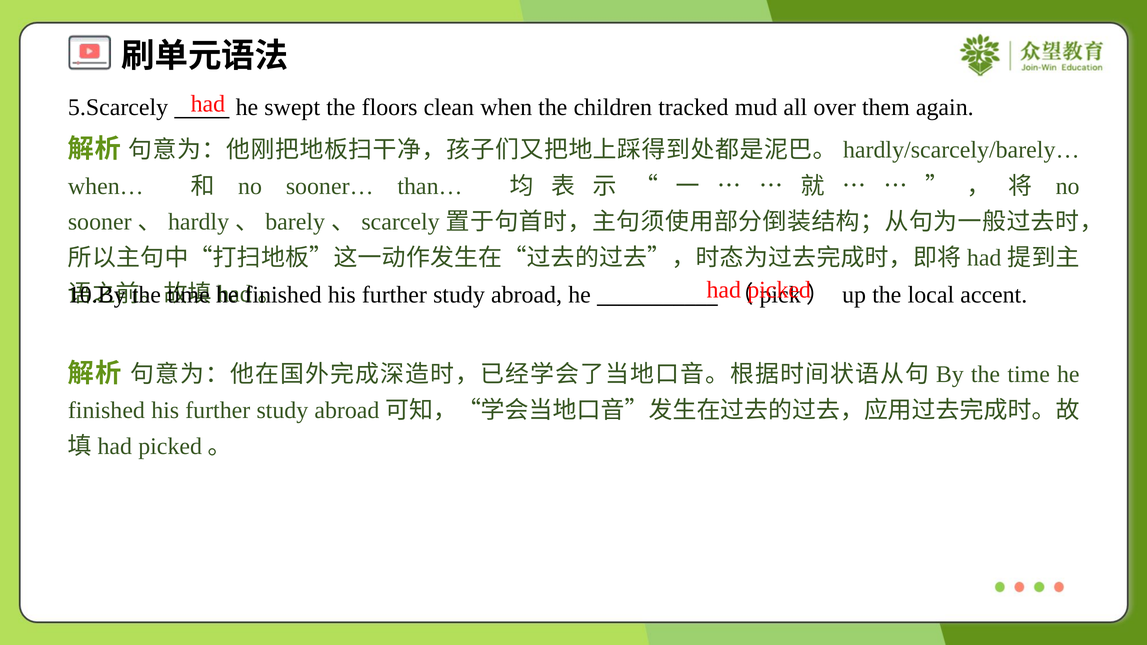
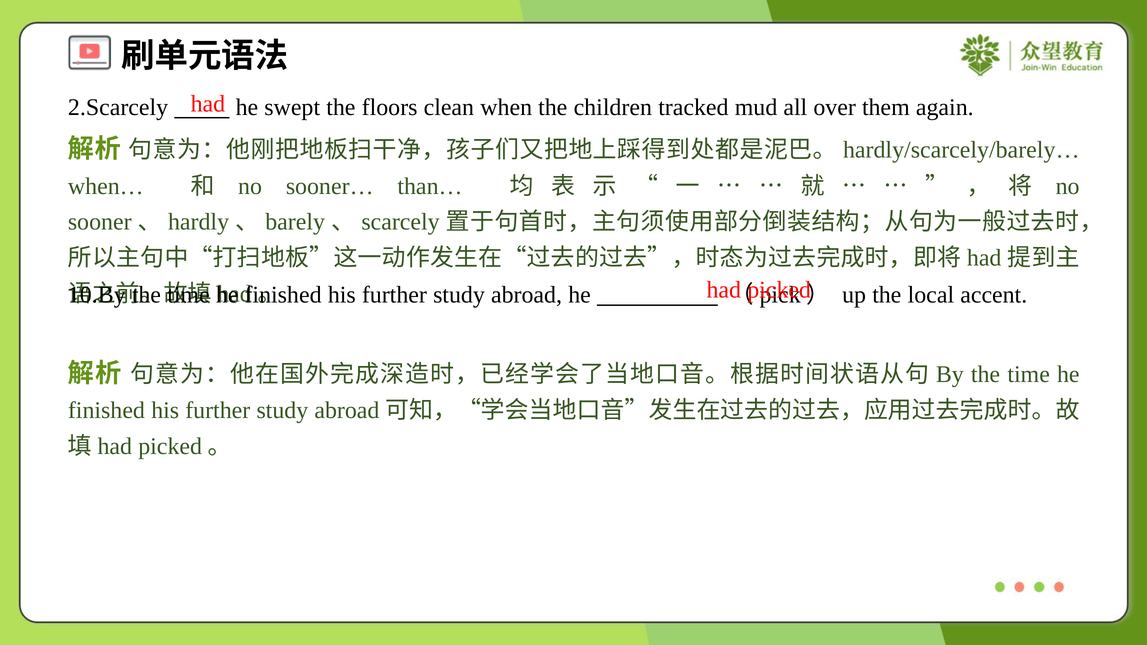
5.Scarcely: 5.Scarcely -> 2.Scarcely (118, 107)
